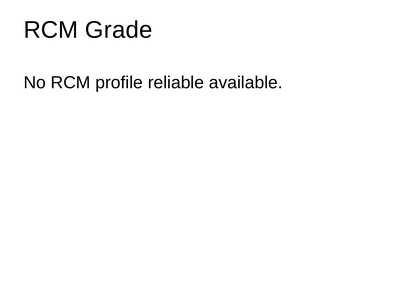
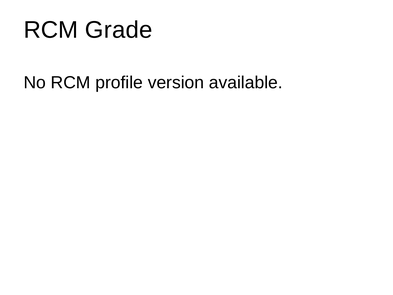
reliable: reliable -> version (176, 82)
